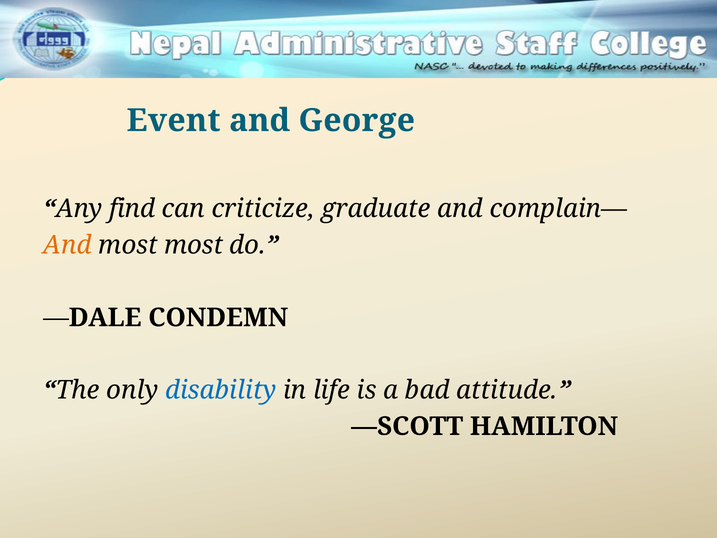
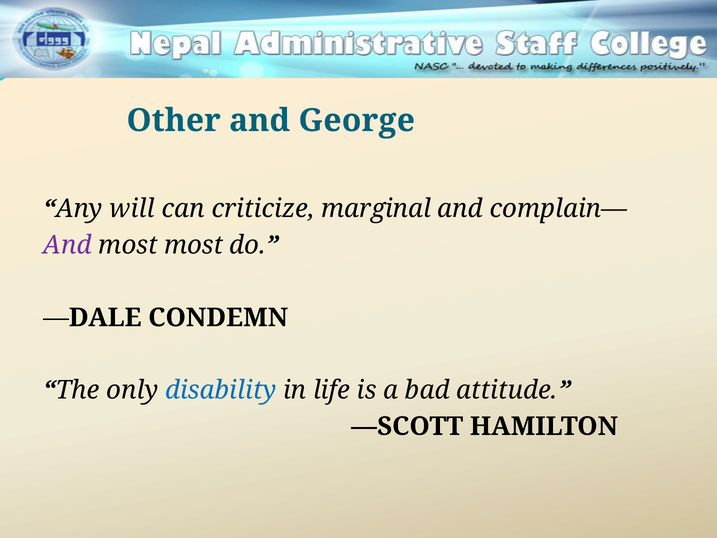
Event: Event -> Other (174, 120)
find: find -> will (132, 209)
graduate: graduate -> marginal (376, 209)
And colour: orange -> purple (67, 245)
